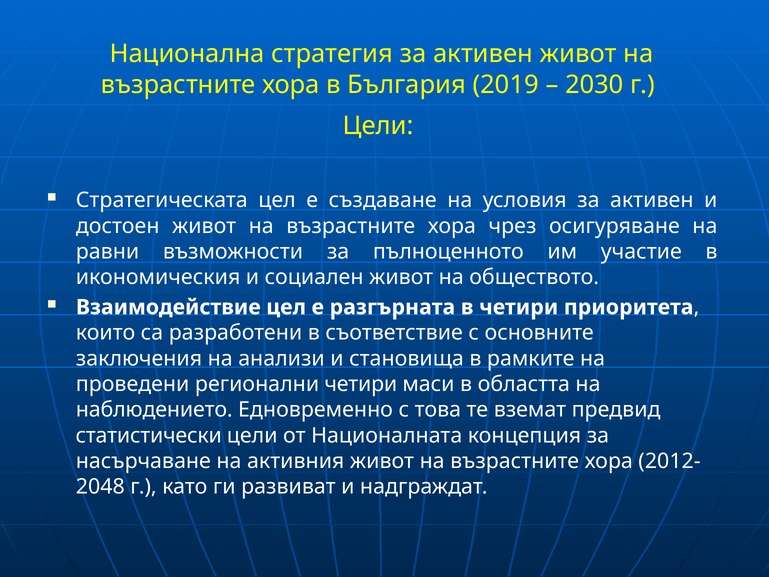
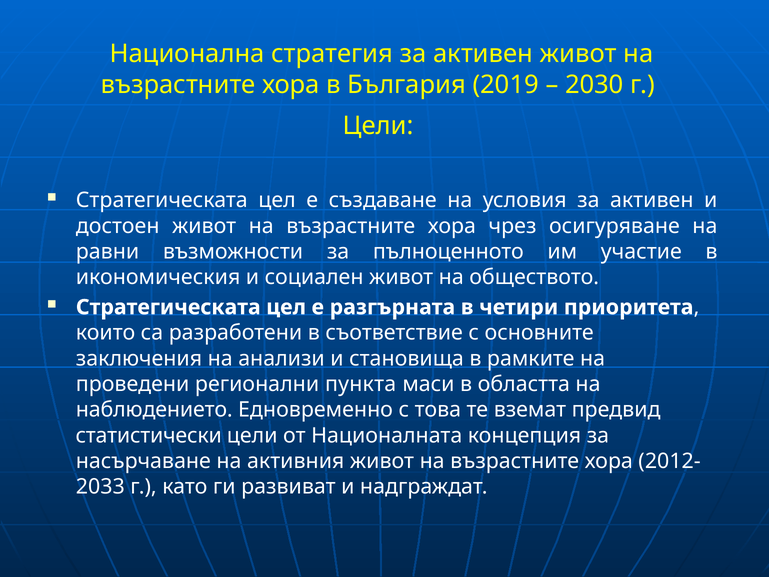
Взаимодействие: Взаимодействие -> Стратегическата (168, 307)
регионални четири: четири -> пункта (361, 384)
2048: 2048 -> 2033 (100, 487)
